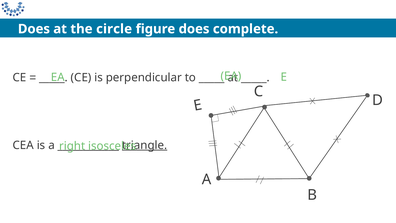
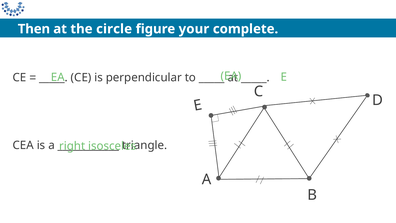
Does: Does -> Then (34, 29)
figure does: does -> your (194, 29)
triangle underline: present -> none (145, 145)
